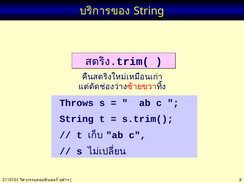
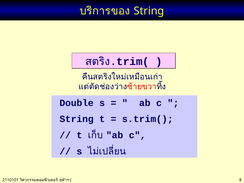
Throws: Throws -> Double (77, 103)
